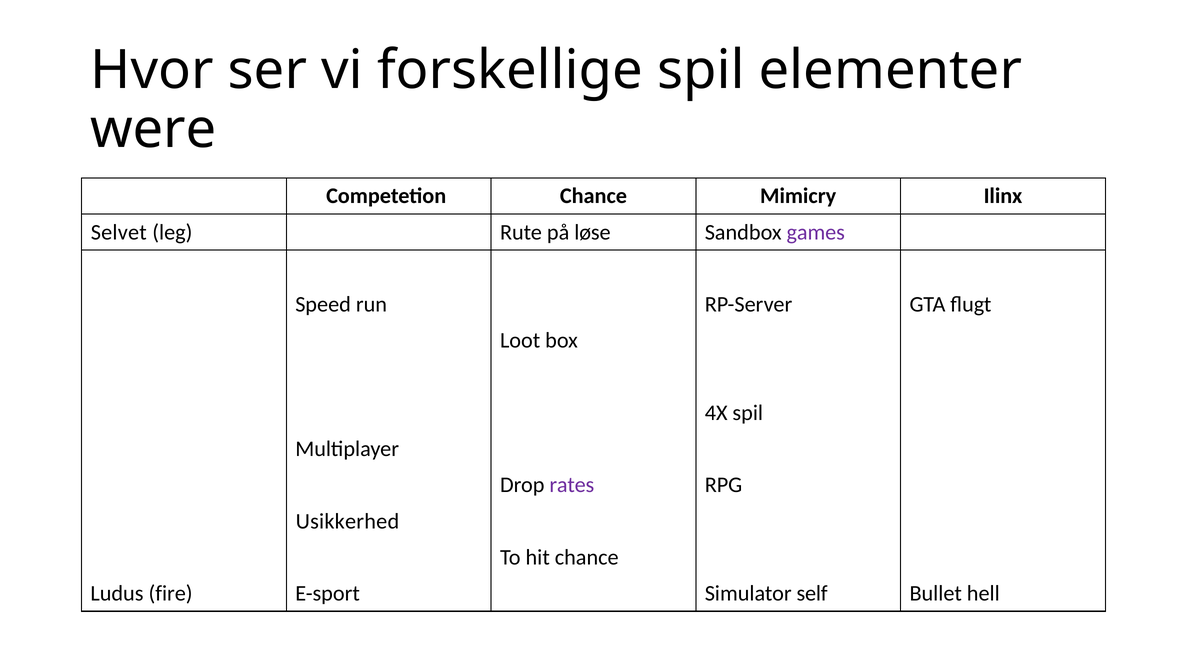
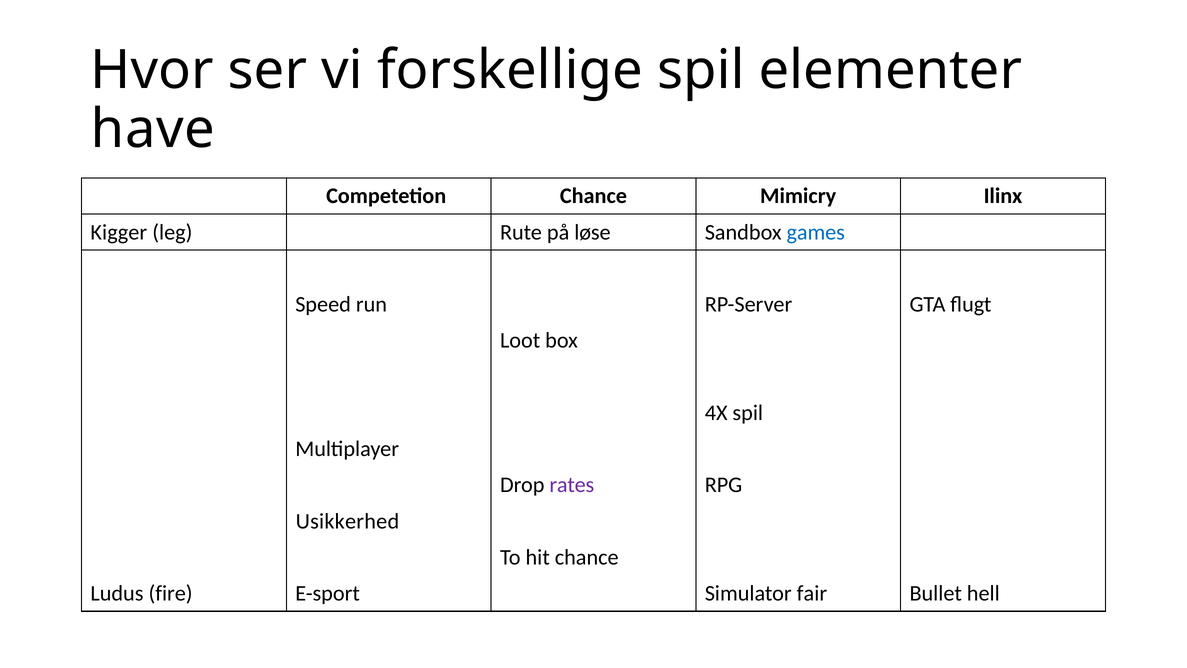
were: were -> have (153, 129)
Selvet: Selvet -> Kigger (119, 232)
games colour: purple -> blue (816, 232)
self: self -> fair (812, 593)
